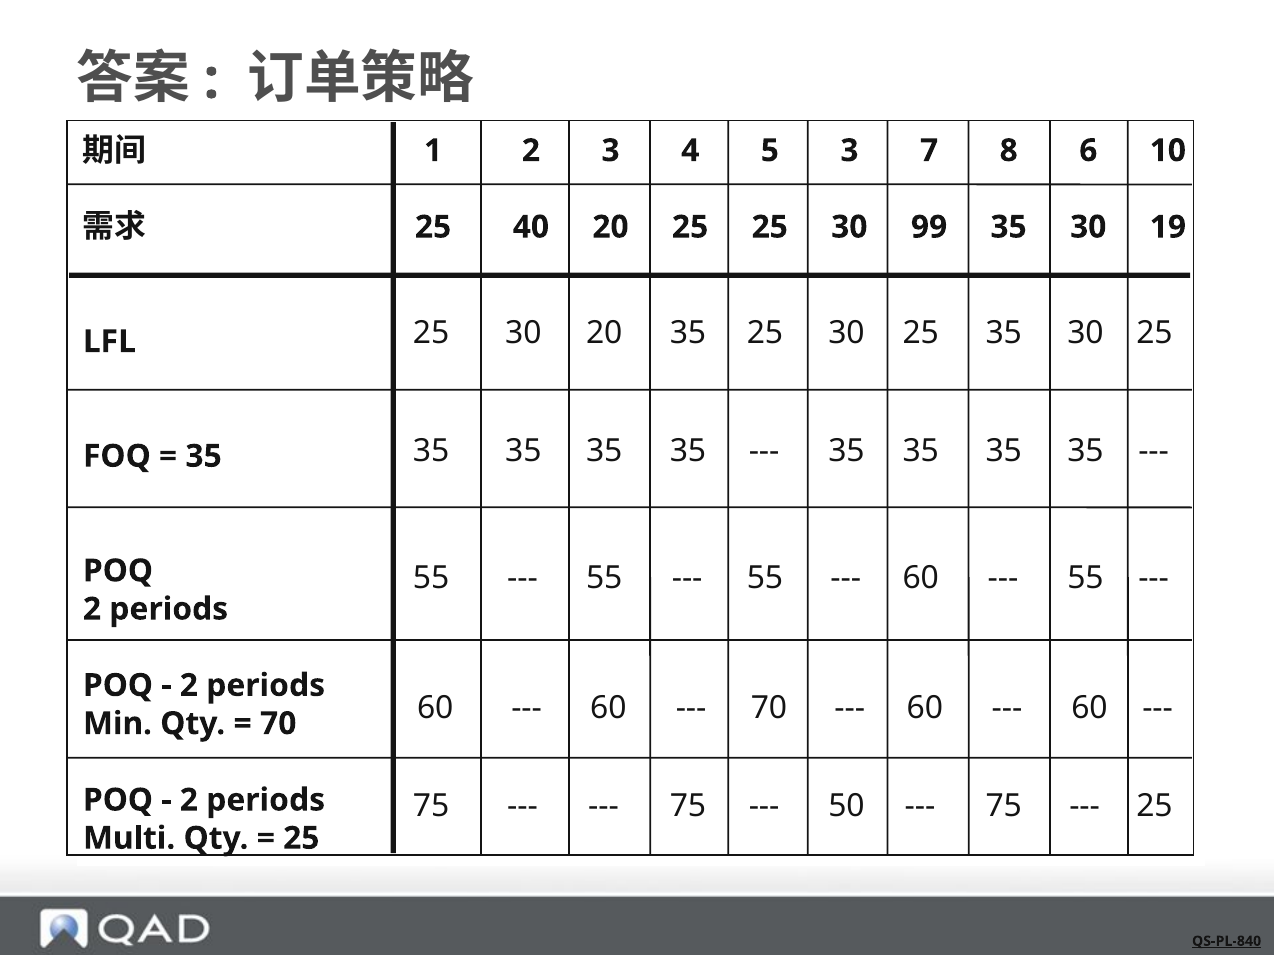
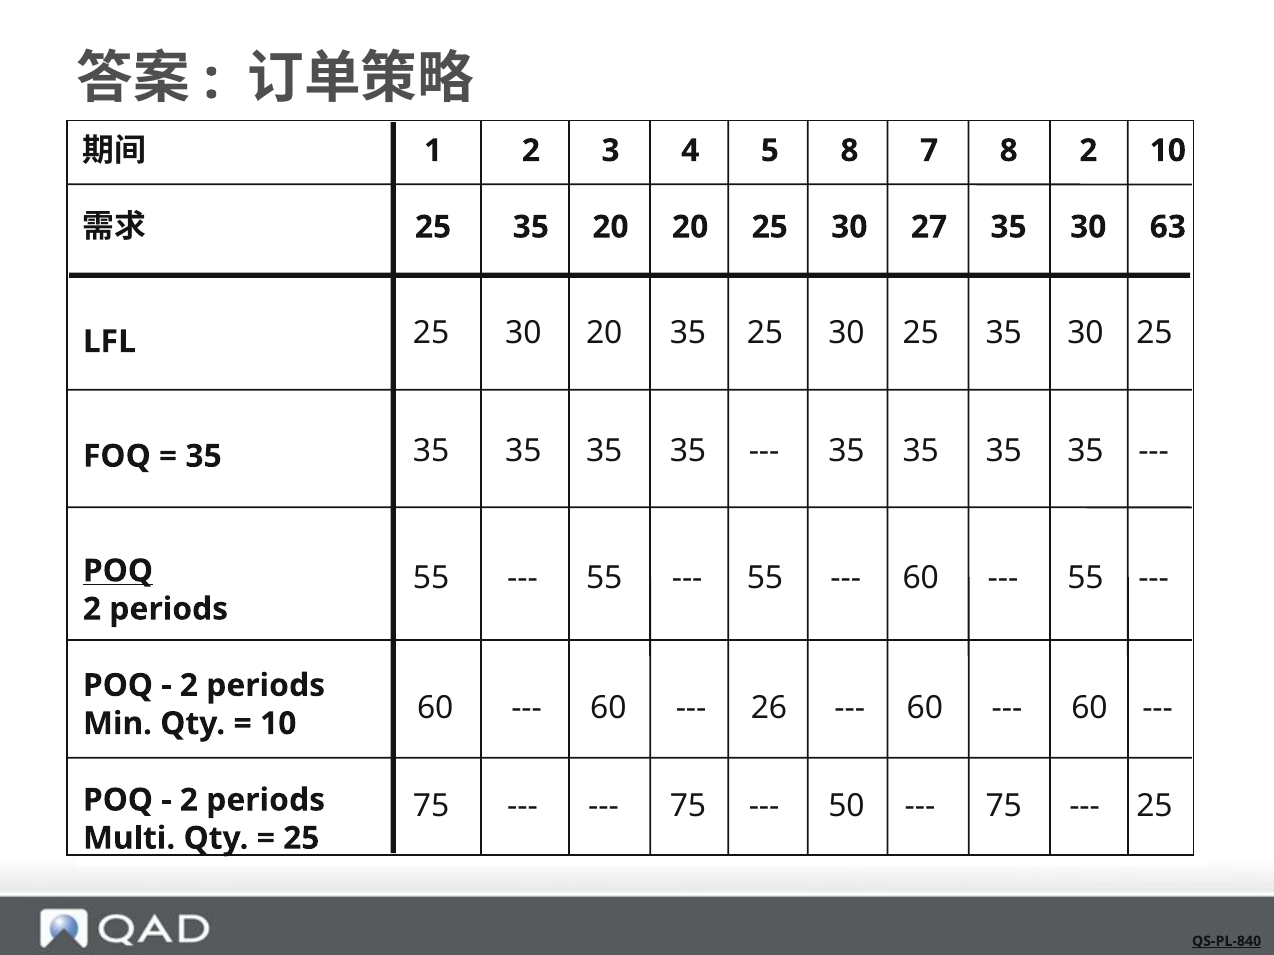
5 3: 3 -> 8 (849, 151)
8 6: 6 -> 2 (1088, 151)
40: 40 -> 35 (531, 227)
20 25: 25 -> 20 (690, 227)
99: 99 -> 27 (929, 227)
19: 19 -> 63 (1168, 227)
POQ underline: none -> present (118, 571)
70: 70 -> 26 (769, 708)
70: 70 -> 10 (278, 724)
